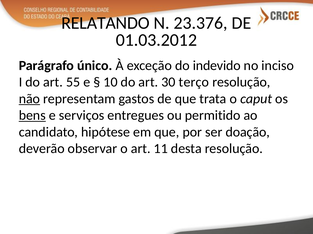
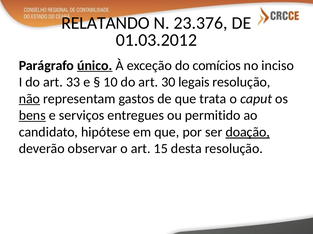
único underline: none -> present (95, 66)
indevido: indevido -> comícios (217, 66)
55: 55 -> 33 (73, 82)
terço: terço -> legais (194, 82)
doação underline: none -> present (248, 132)
11: 11 -> 15 (161, 149)
